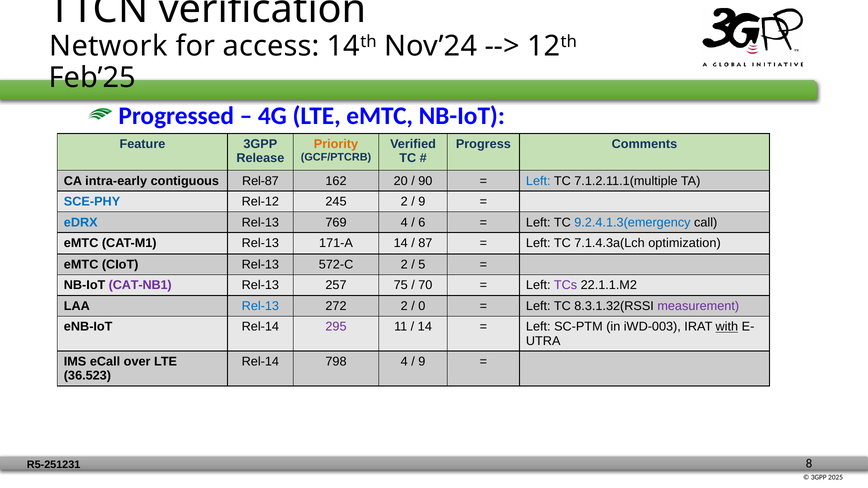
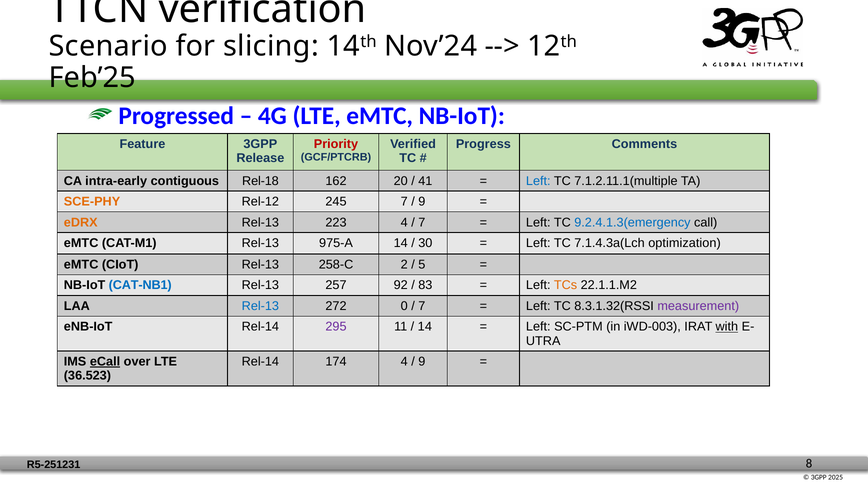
Network: Network -> Scenario (108, 46)
access: access -> slicing (271, 46)
Priority colour: orange -> red (336, 144)
Rel-87: Rel-87 -> Rel-18 (260, 181)
90: 90 -> 41 (425, 181)
SCE-PHY colour: blue -> orange (92, 202)
245 2: 2 -> 7 (404, 202)
eDRX colour: blue -> orange (81, 222)
769: 769 -> 223 (336, 222)
6: 6 -> 7 (422, 222)
171-A: 171-A -> 975-A (336, 243)
87: 87 -> 30 (425, 243)
572-C: 572-C -> 258-C (336, 265)
CAT-NB1 colour: purple -> blue (140, 285)
75: 75 -> 92 (401, 285)
70: 70 -> 83 (425, 285)
TCs colour: purple -> orange (566, 285)
272 2: 2 -> 0 (404, 306)
0: 0 -> 7 (422, 306)
eCall underline: none -> present (105, 362)
798: 798 -> 174 (336, 362)
